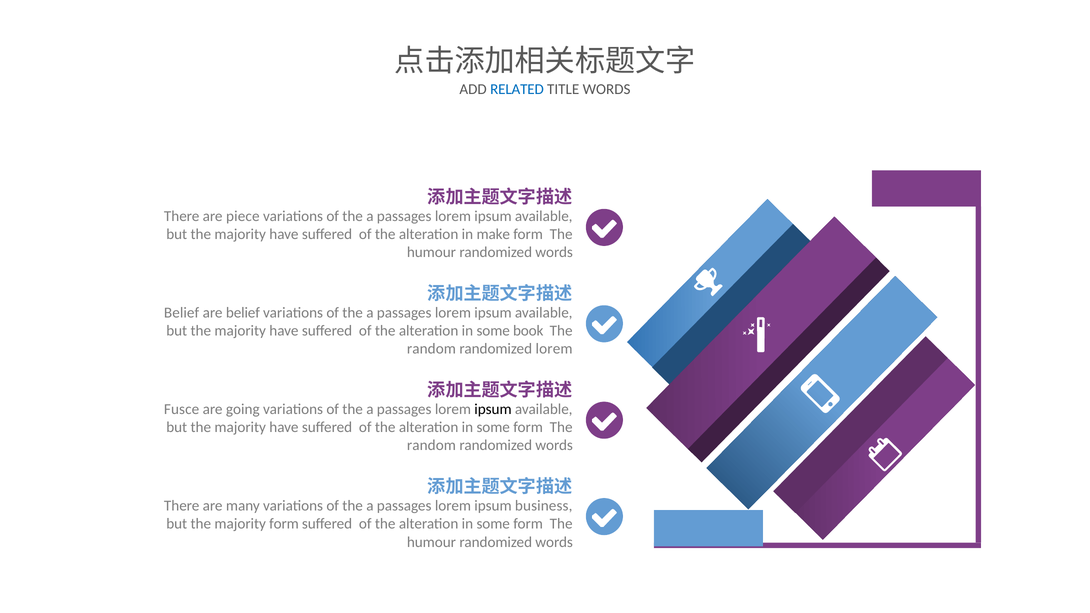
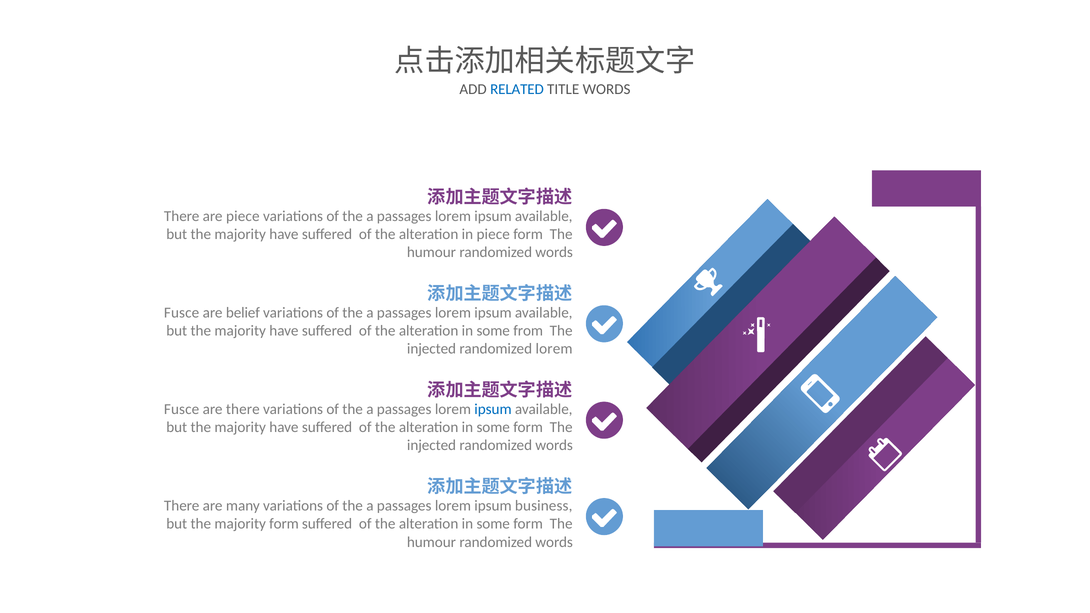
in make: make -> piece (493, 234)
Belief: Belief -> Fusce (182, 313)
book: book -> from (528, 331)
random: random -> injected (432, 349)
are going: going -> there (243, 409)
ipsum colour: black -> blue (493, 409)
random: random -> injected (432, 446)
